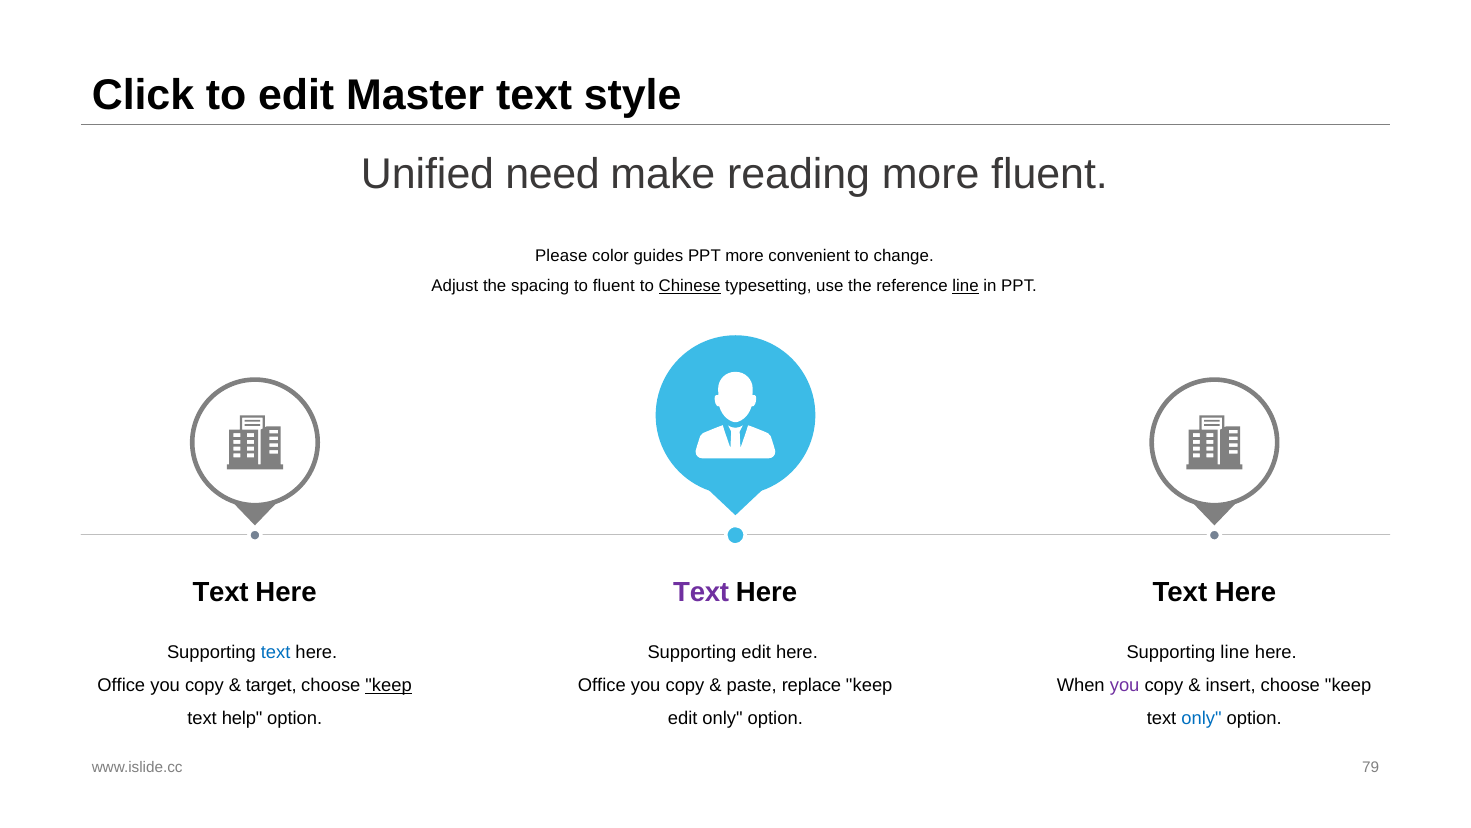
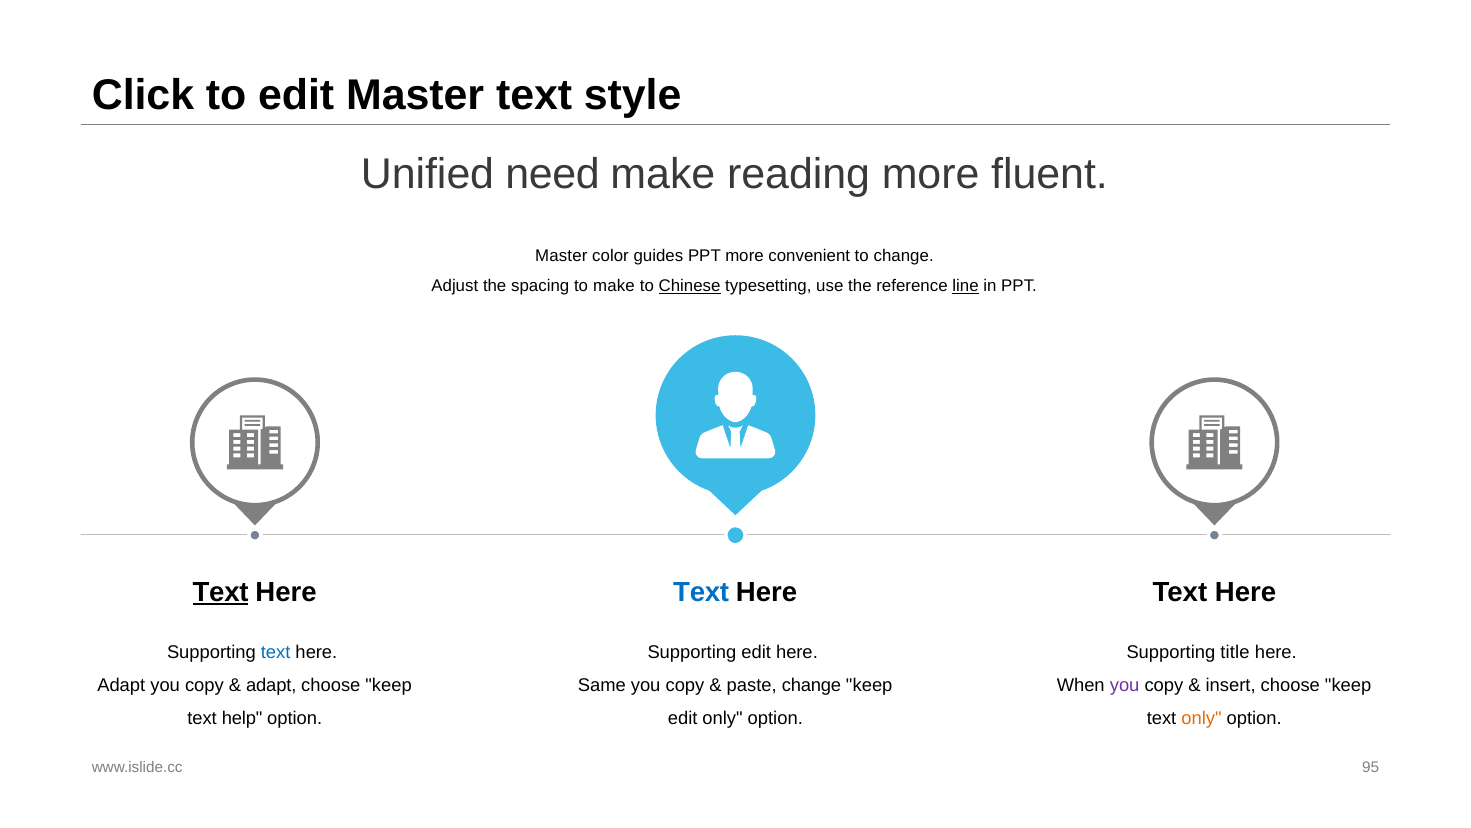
Please: Please -> Master (561, 256)
to fluent: fluent -> make (614, 286)
Text underline: none -> present (221, 592)
Text colour: purple -> blue (701, 592)
Supporting line: line -> title (1235, 652)
Office: Office -> Adapt (121, 685)
target: target -> adapt (271, 685)
keep underline: present -> none (389, 685)
Office: Office -> Same (602, 685)
paste replace: replace -> change (811, 685)
only colour: blue -> orange (1201, 718)
79: 79 -> 95 (1371, 766)
